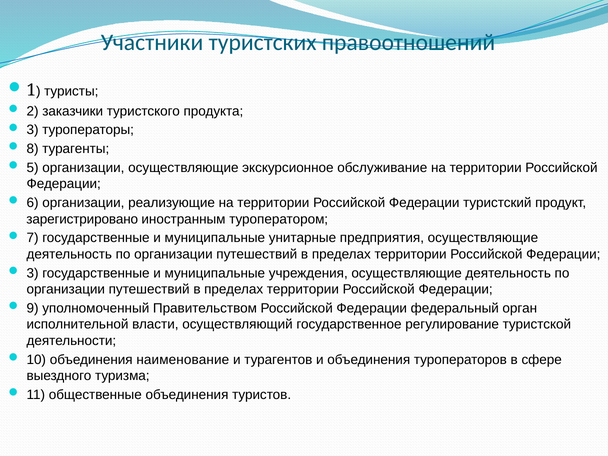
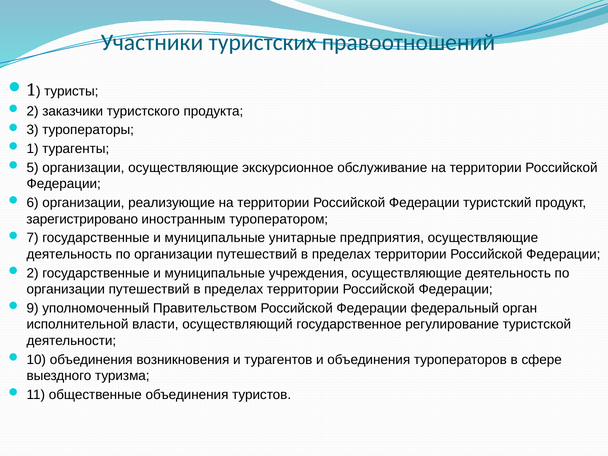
8: 8 -> 1 (33, 149)
3: 3 -> 2 (33, 273)
наименование: наименование -> возникновения (183, 360)
